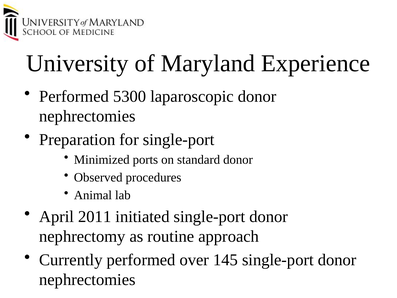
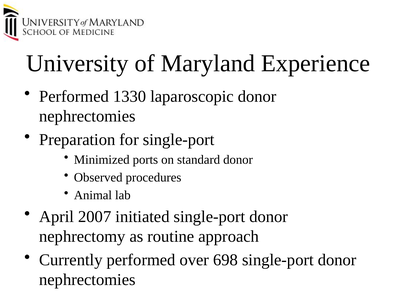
5300: 5300 -> 1330 (130, 96)
2011: 2011 -> 2007 (95, 216)
145: 145 -> 698 (225, 260)
